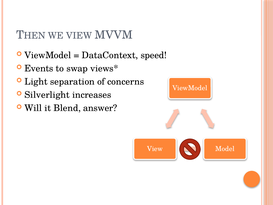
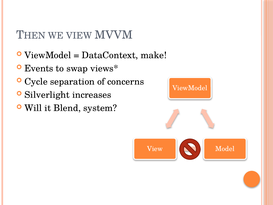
speed: speed -> make (154, 55)
Light: Light -> Cycle (36, 82)
answer: answer -> system (100, 108)
